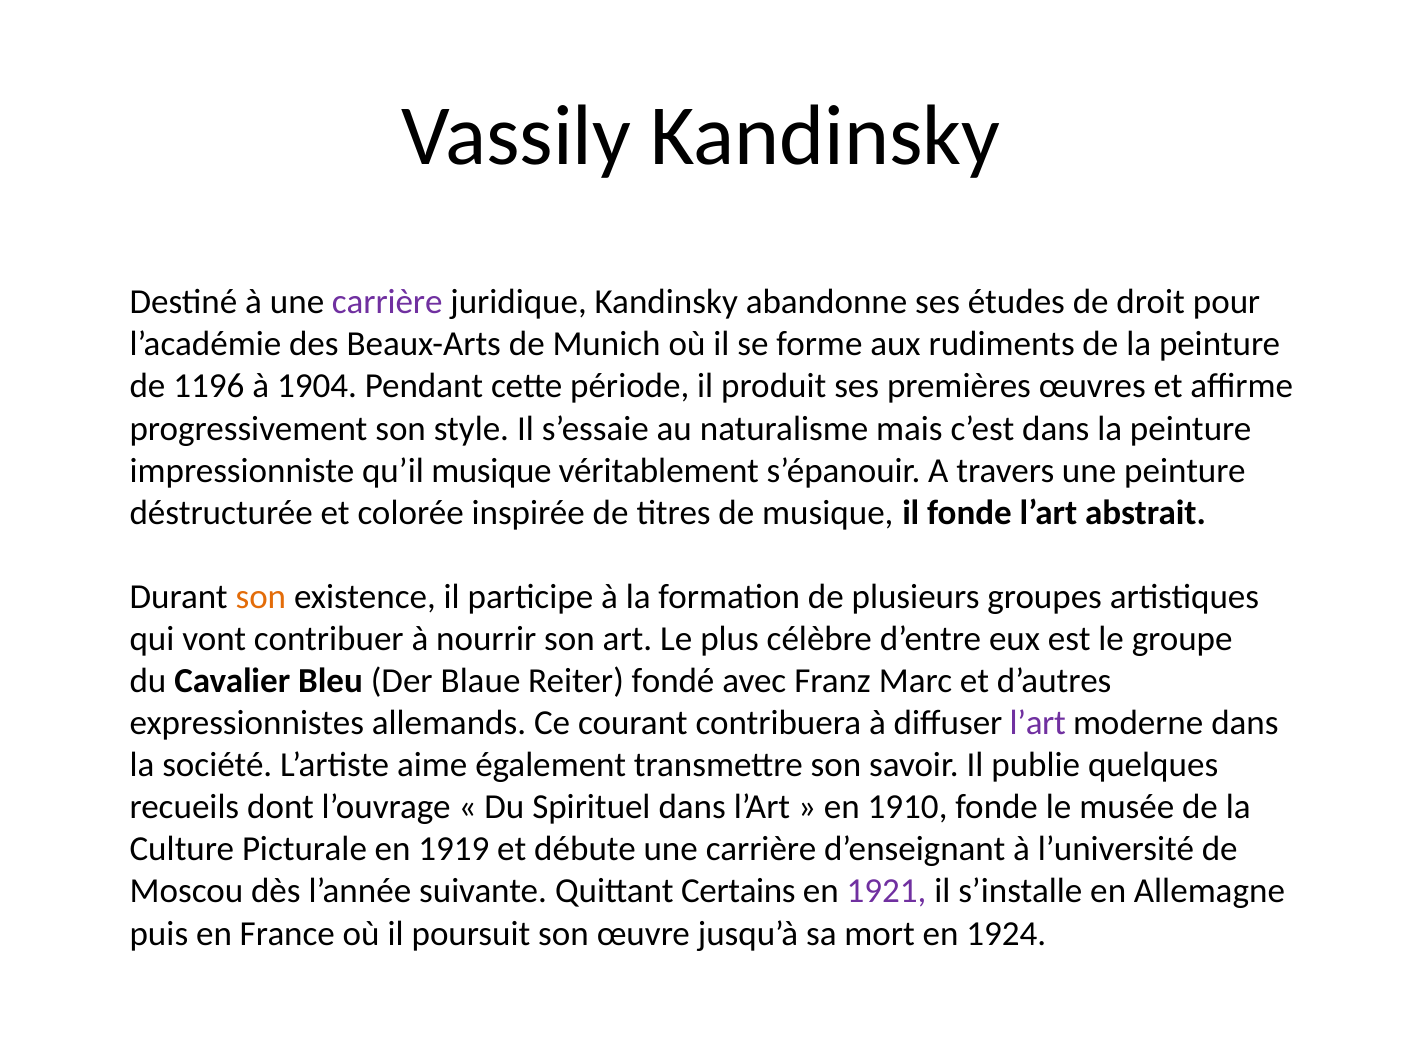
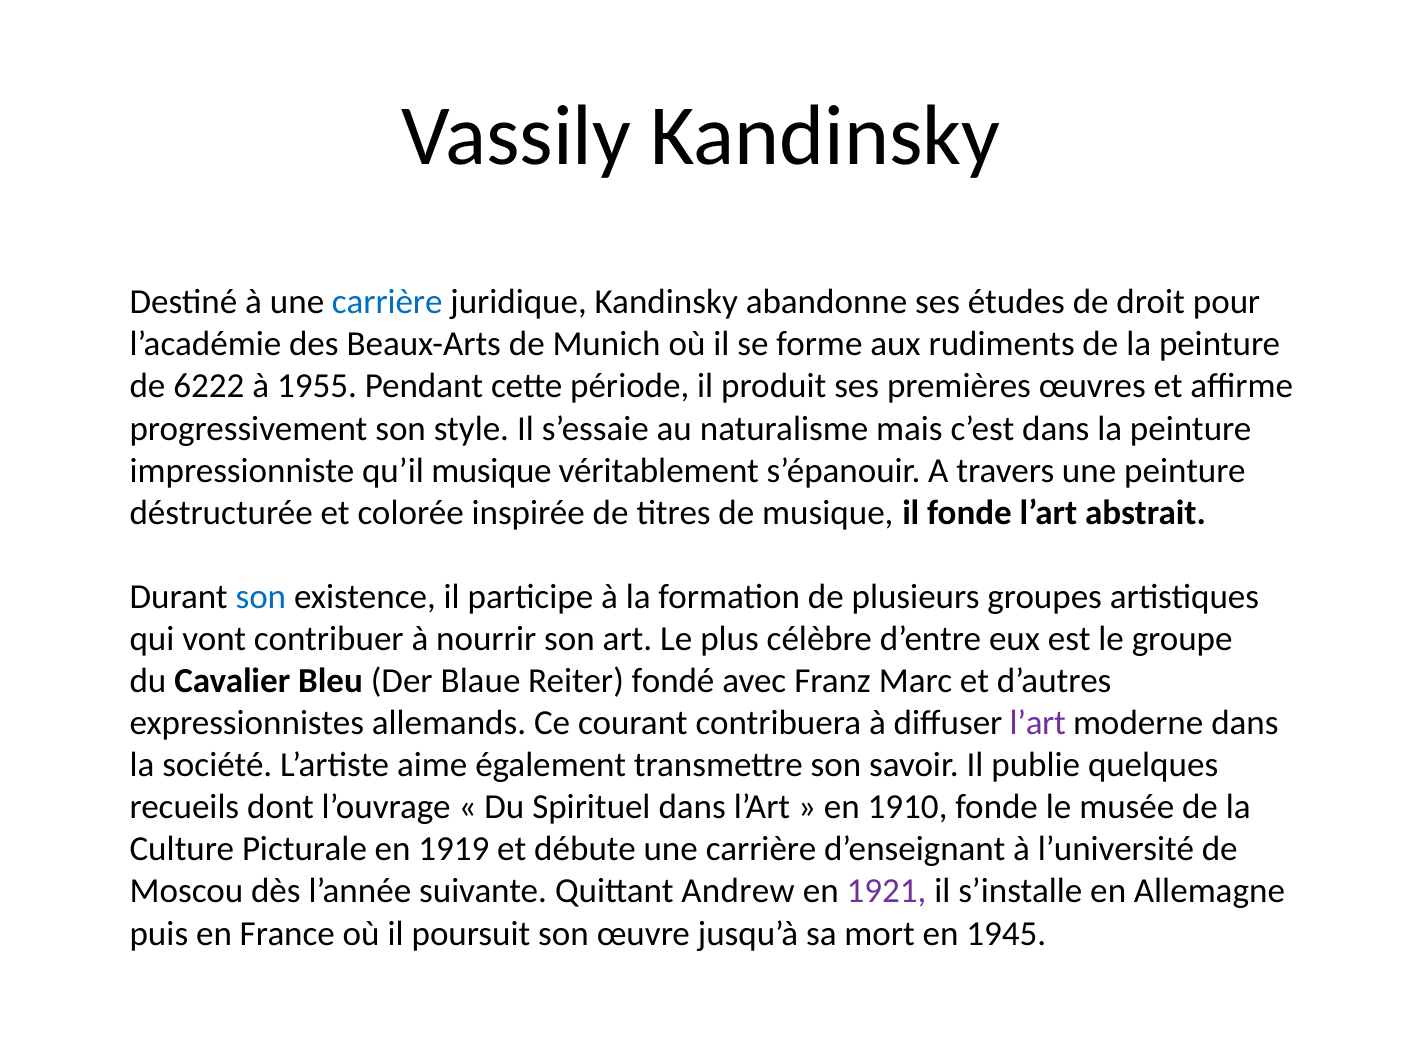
carrière colour: purple -> blue (387, 302)
1196: 1196 -> 6222 (209, 387)
1904: 1904 -> 1955 (317, 387)
son colour: orange -> blue (261, 597)
Certains: Certains -> Andrew (738, 892)
1924: 1924 -> 1945 (1006, 934)
